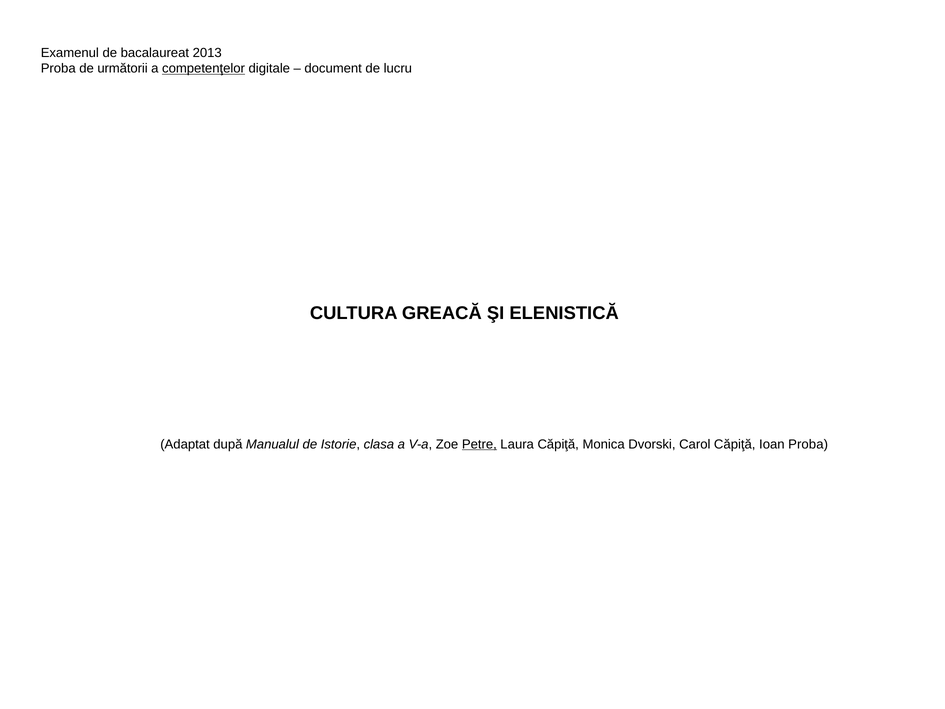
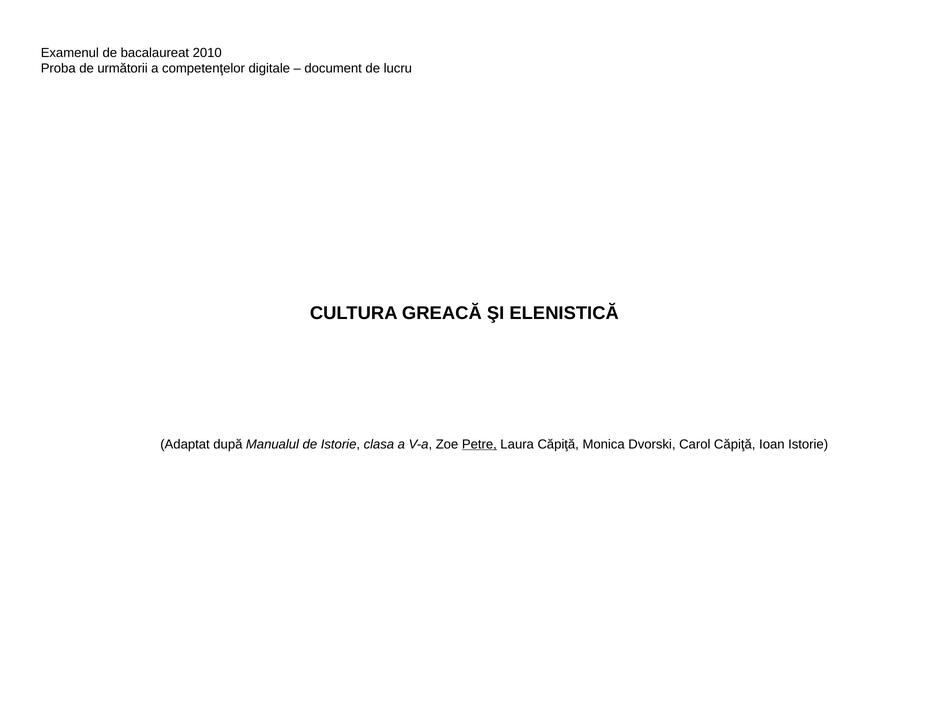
2013: 2013 -> 2010 (207, 53)
competenţelor underline: present -> none (204, 69)
Ioan Proba: Proba -> Istorie (808, 444)
